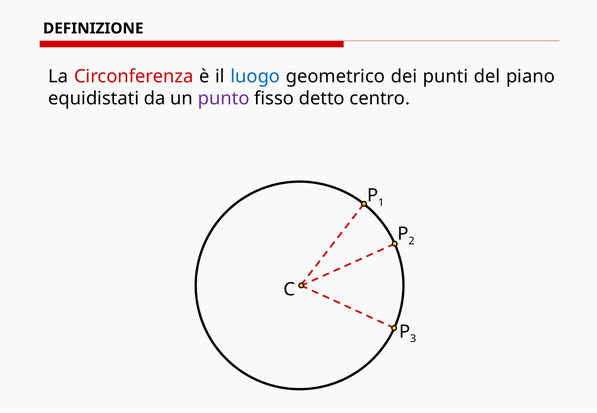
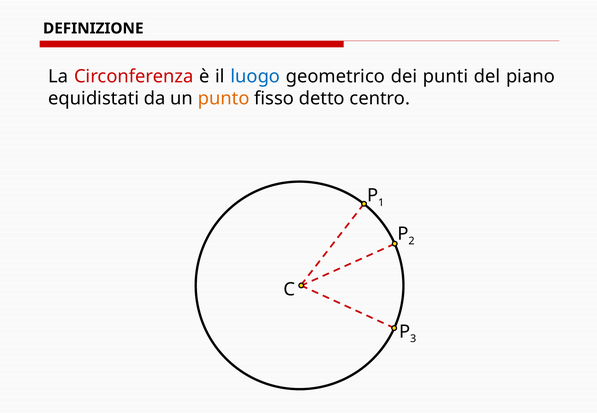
punto colour: purple -> orange (224, 98)
